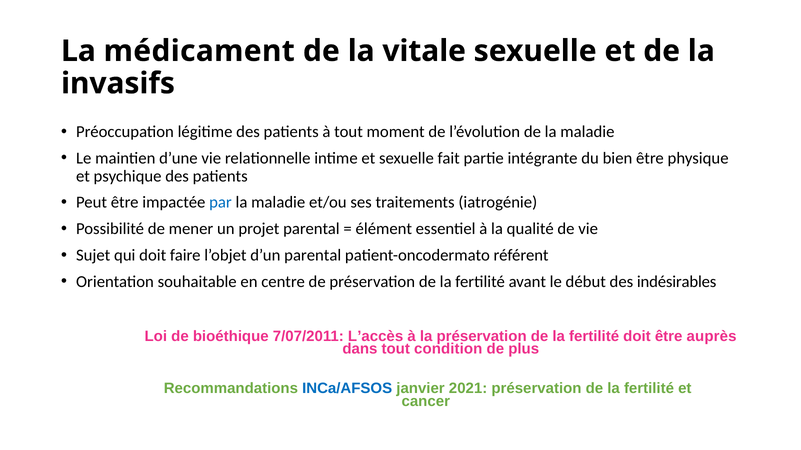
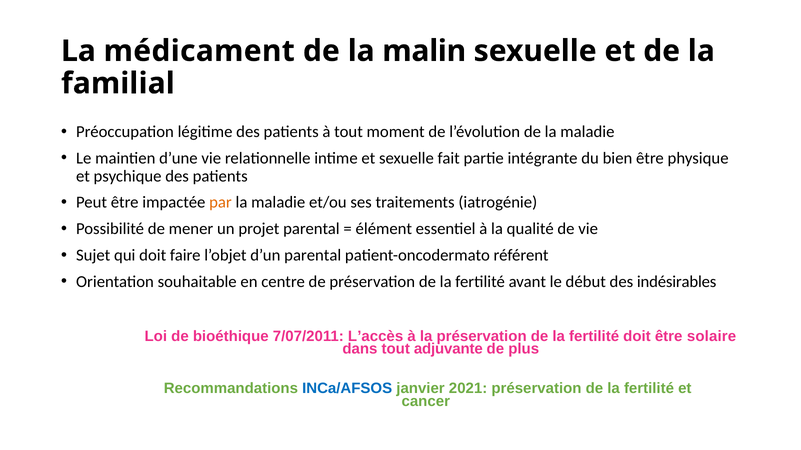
vitale: vitale -> malin (424, 51)
invasifs: invasifs -> familial (118, 84)
par colour: blue -> orange (220, 203)
auprès: auprès -> solaire (712, 337)
condition: condition -> adjuvante (448, 349)
